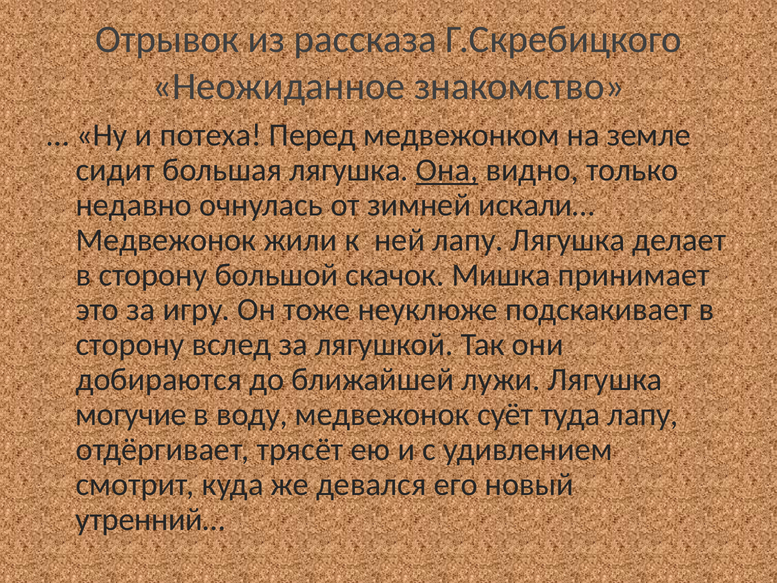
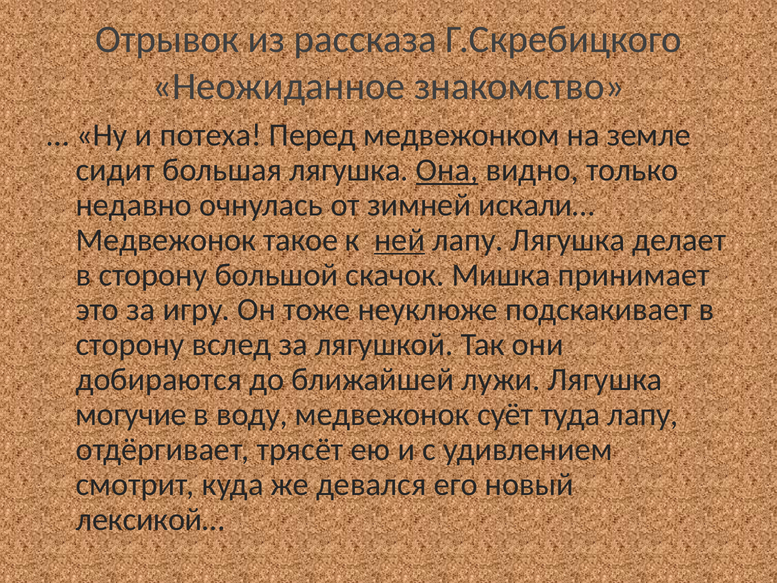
жили: жили -> такое (301, 240)
ней underline: none -> present (400, 240)
утренний…: утренний… -> лексикой… (150, 519)
